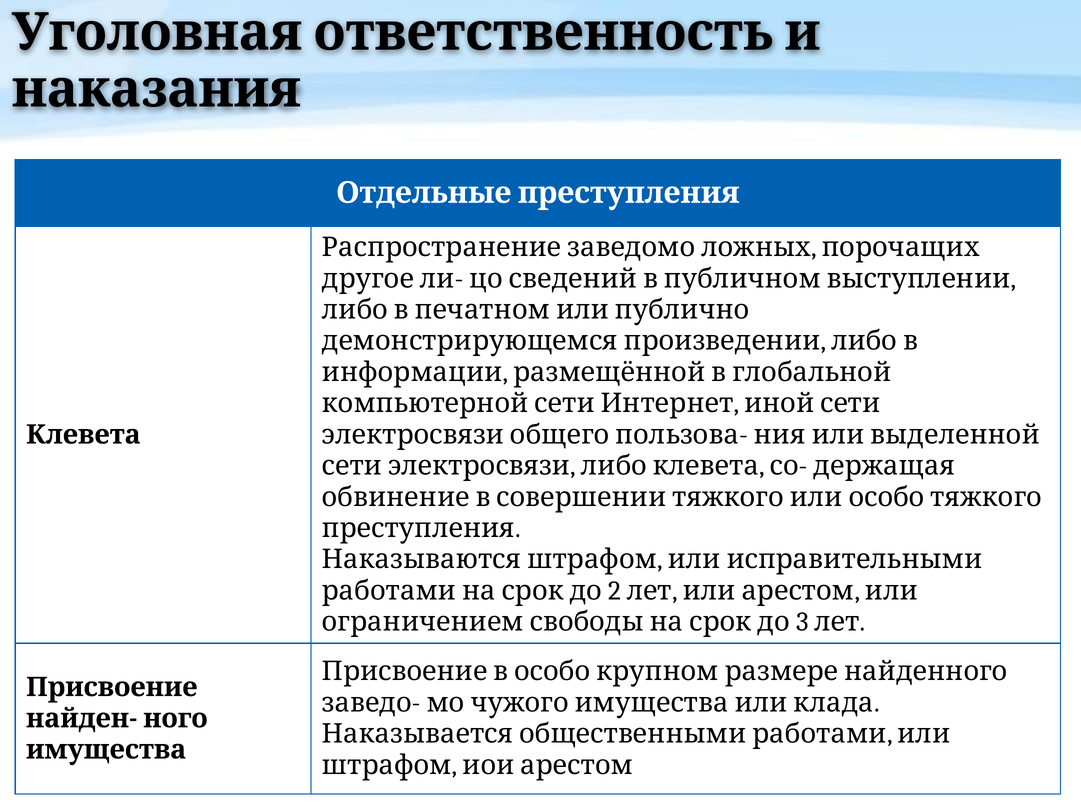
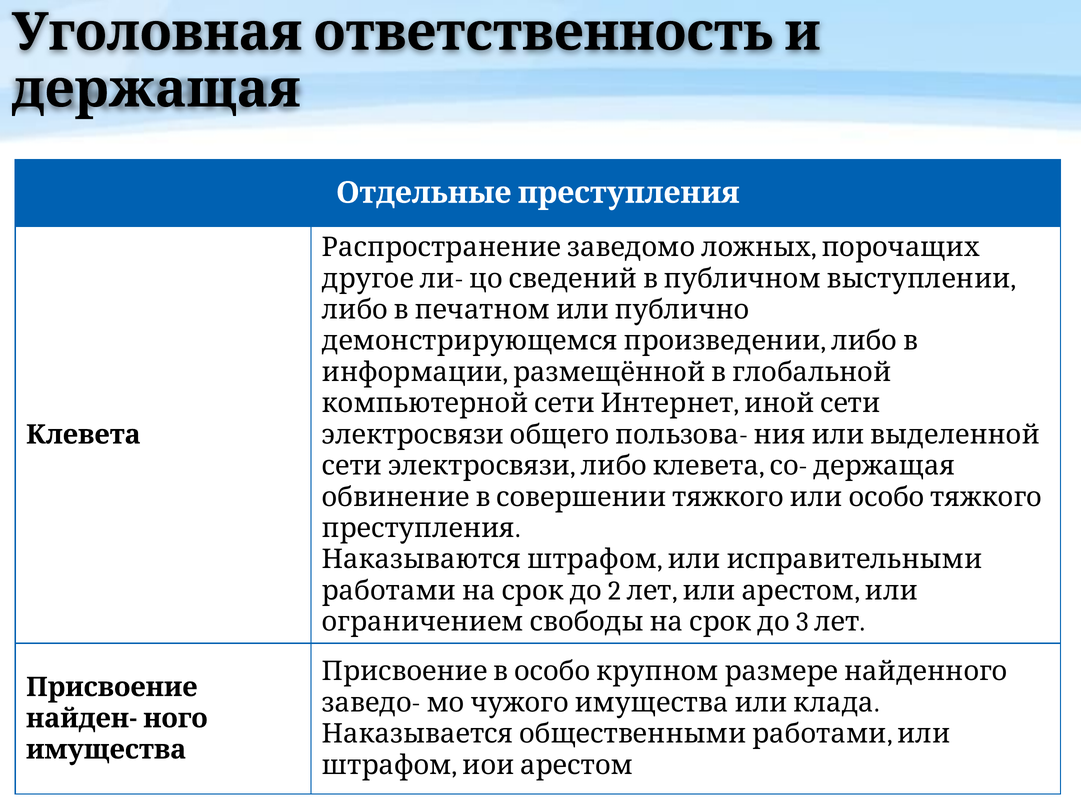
наказания: наказания -> держащая (156, 89)
